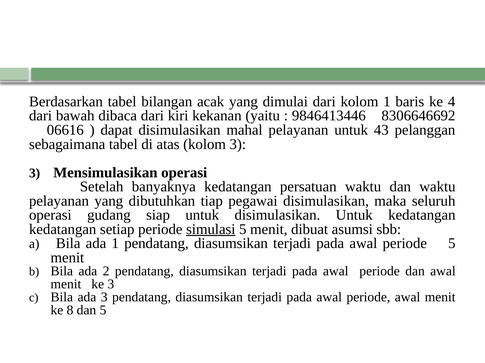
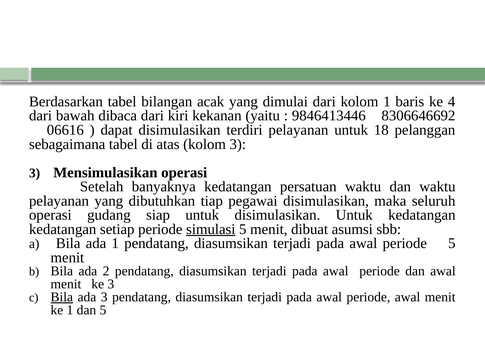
mahal: mahal -> terdiri (245, 130)
43: 43 -> 18 (381, 130)
Bila underline: none -> present (62, 298)
ke 8: 8 -> 1 (70, 311)
